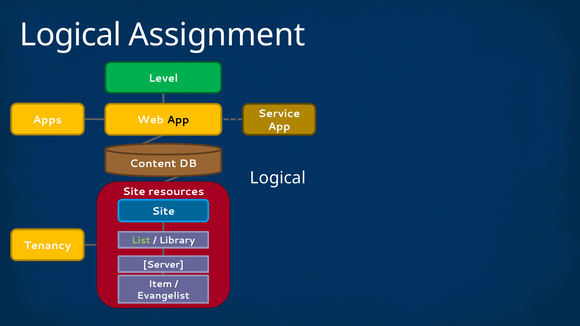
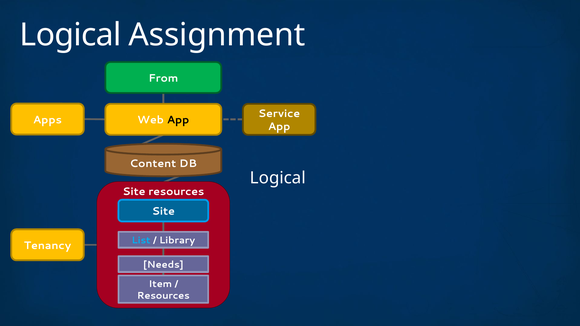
Level: Level -> From (163, 78)
List colour: light green -> light blue (141, 241)
Server: Server -> Needs (163, 265)
Evangelist: Evangelist -> Resources (163, 296)
